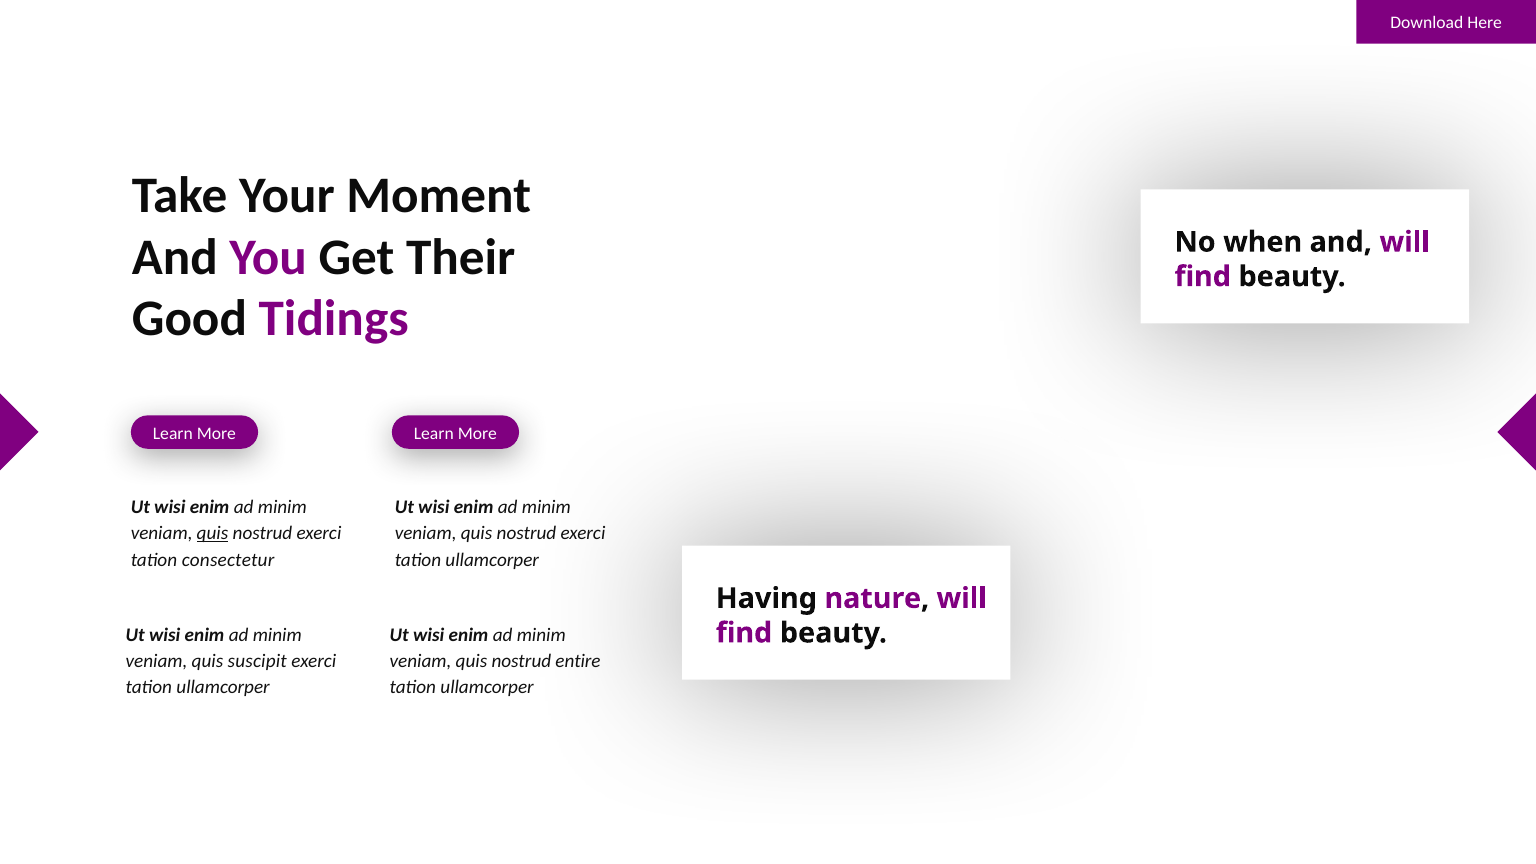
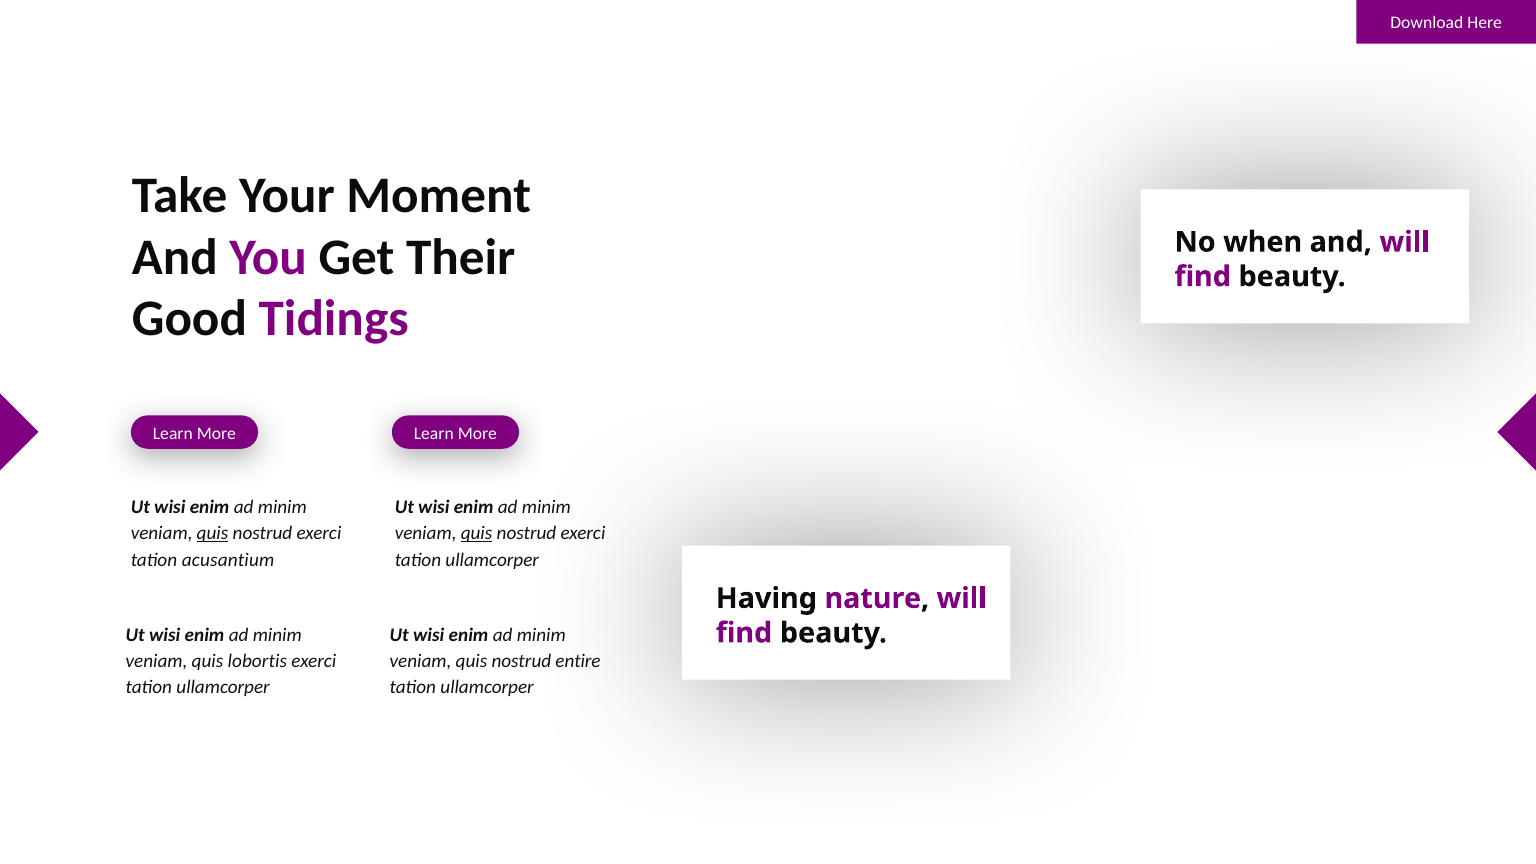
quis underline: none -> present (477, 534)
consectetur: consectetur -> acusantium (228, 560)
suscipit: suscipit -> lobortis (257, 661)
